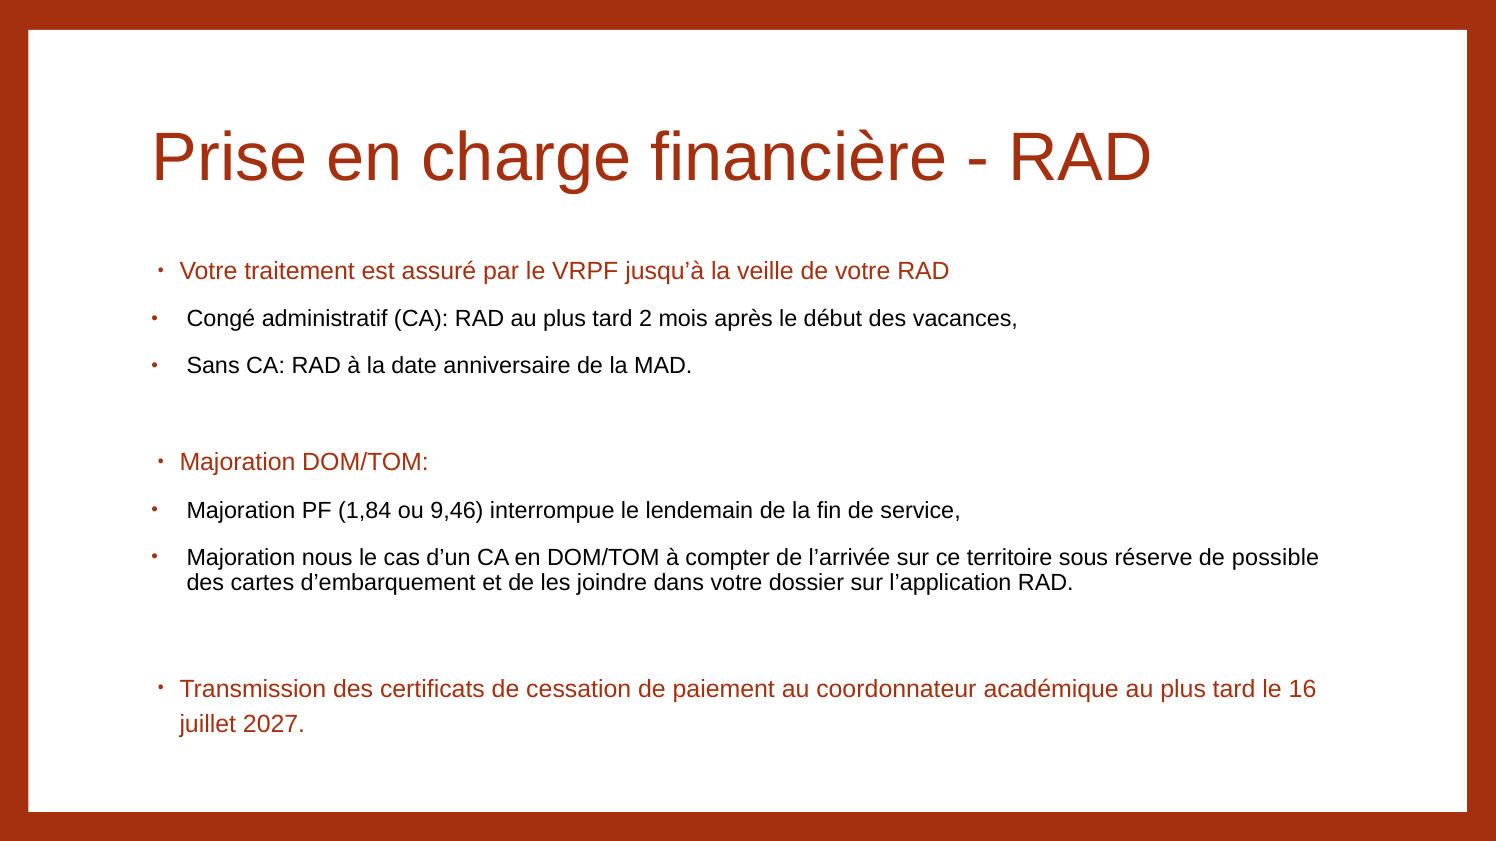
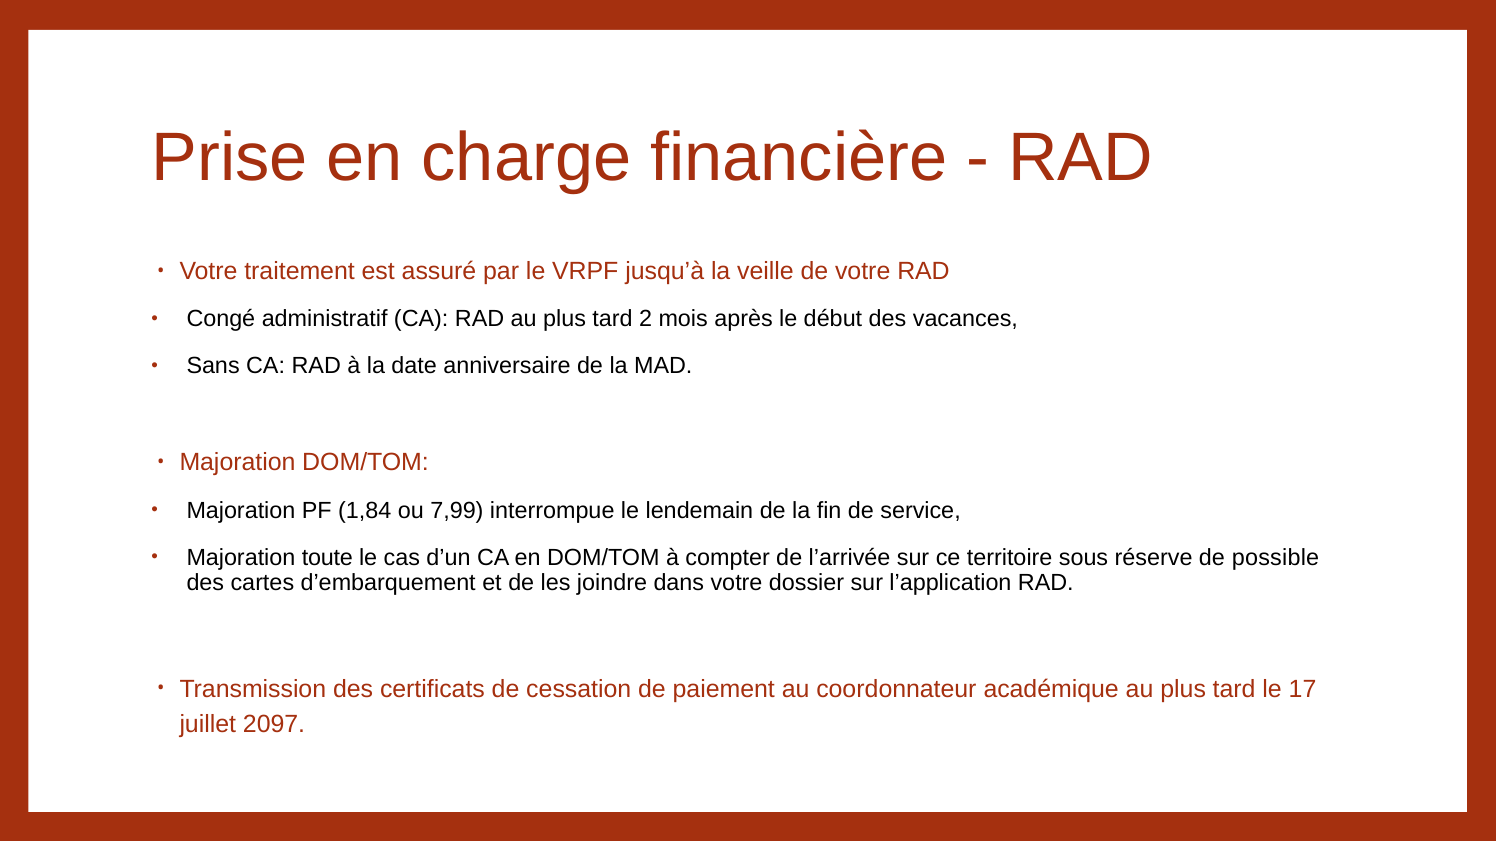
9,46: 9,46 -> 7,99 (457, 511)
nous: nous -> toute (327, 558)
16: 16 -> 17 (1303, 689)
2027: 2027 -> 2097 (274, 725)
